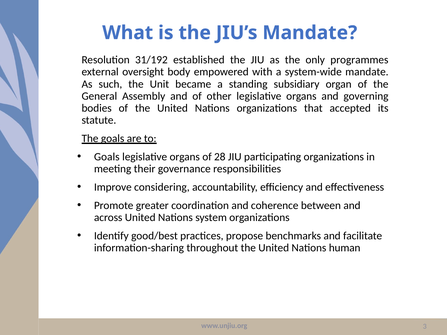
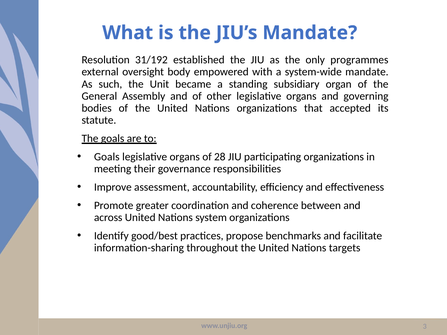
considering: considering -> assessment (162, 187)
human: human -> targets (345, 248)
